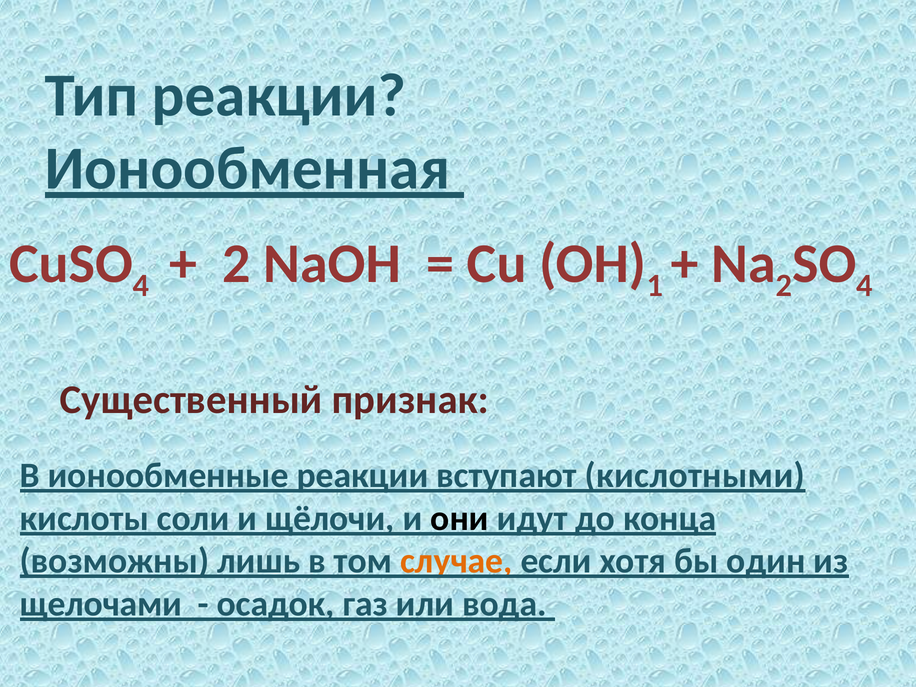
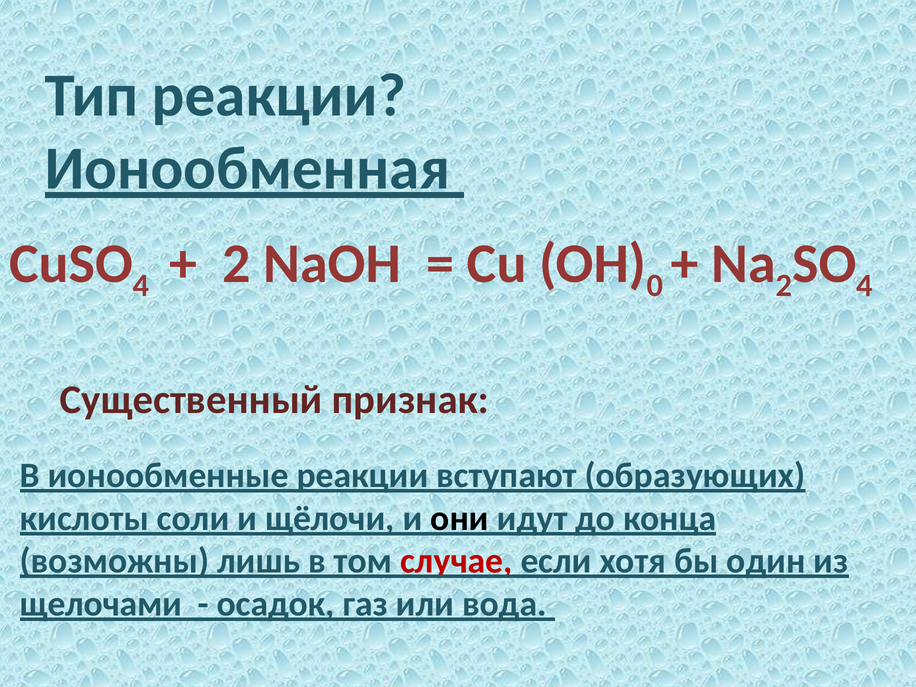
1: 1 -> 0 (655, 286)
кислотными: кислотными -> образующих (695, 475)
случае colour: orange -> red (456, 561)
